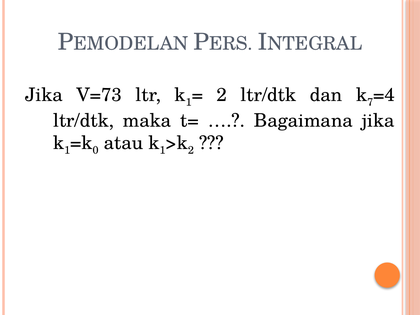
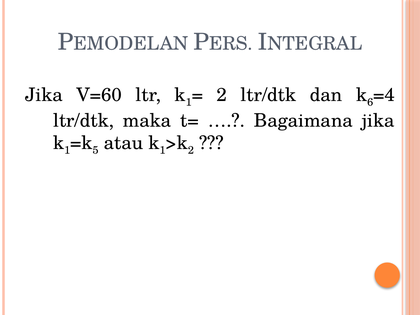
V=73: V=73 -> V=60 (99, 95)
7: 7 -> 6 (370, 102)
0: 0 -> 5 (96, 150)
